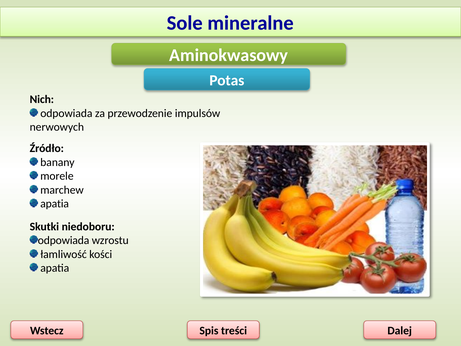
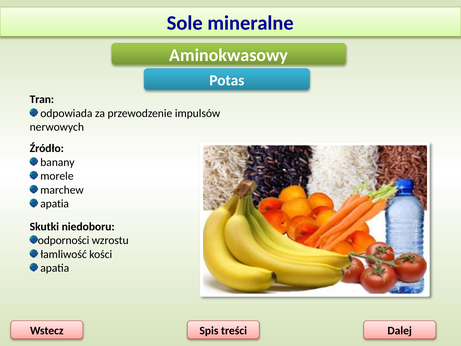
Nich: Nich -> Tran (42, 99)
odpowiada: odpowiada -> odporności (64, 240)
